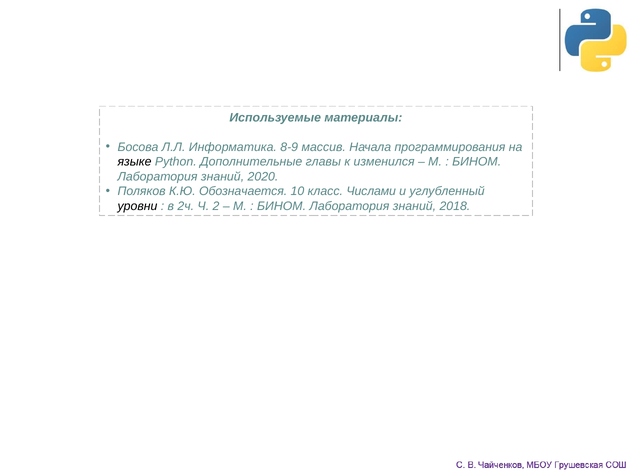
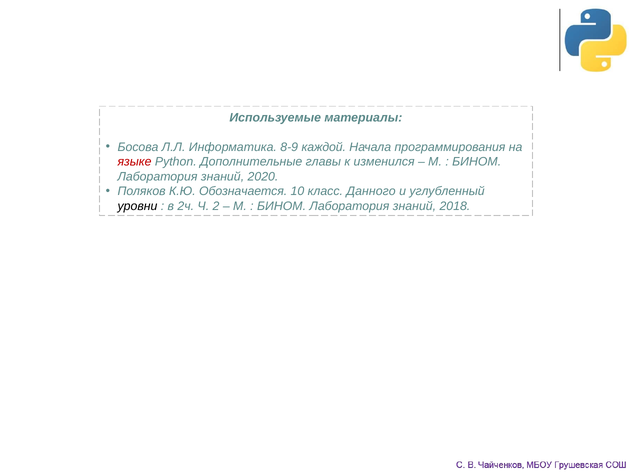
массив: массив -> каждой (324, 147)
языке colour: black -> red (135, 162)
Числами: Числами -> Данного (371, 191)
